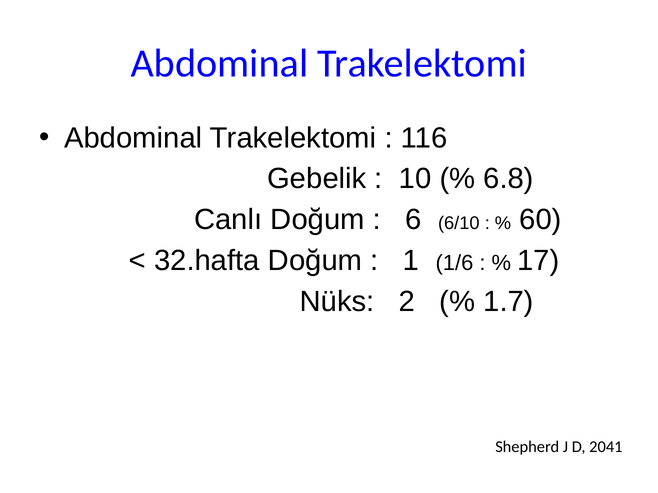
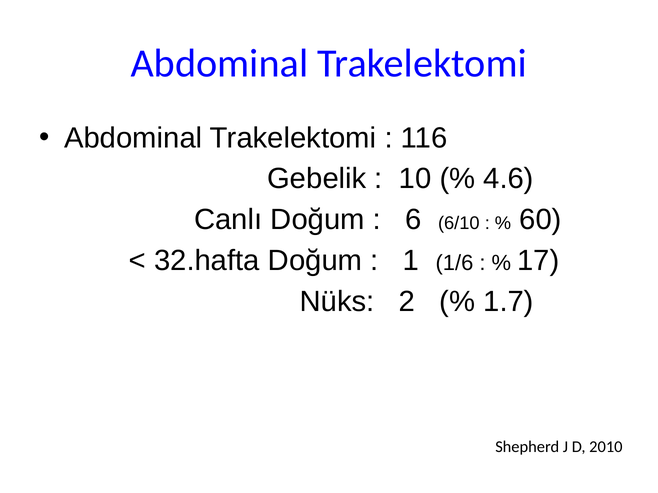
6.8: 6.8 -> 4.6 (509, 179)
2041: 2041 -> 2010 (606, 448)
